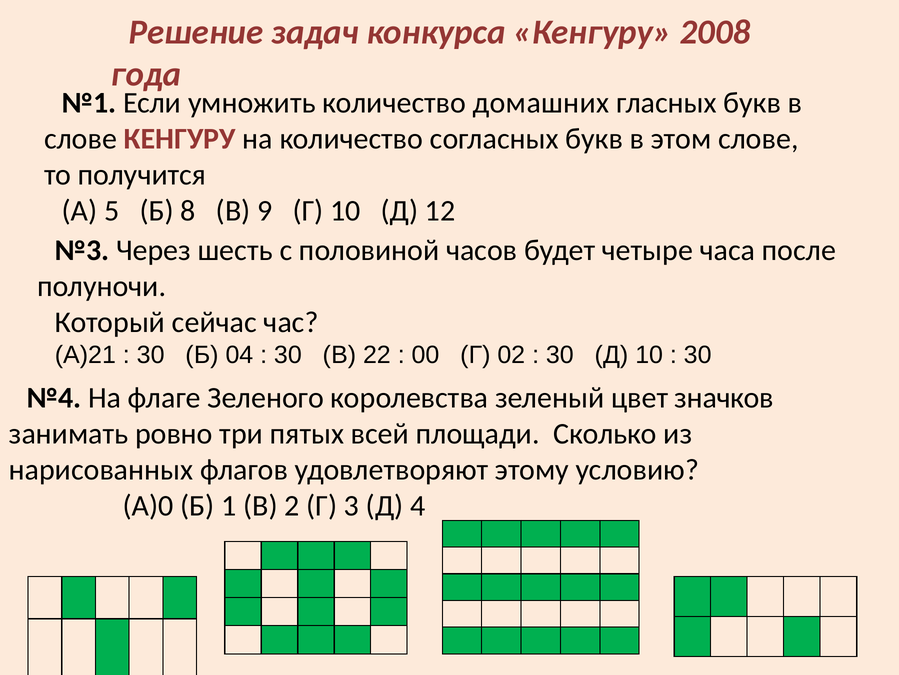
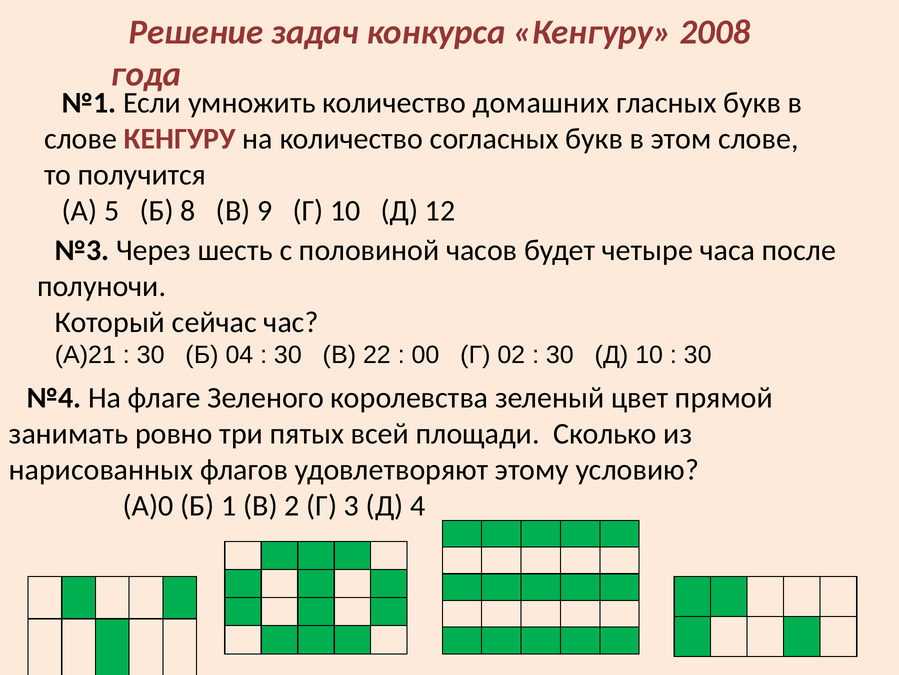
значков: значков -> прямой (724, 398)
